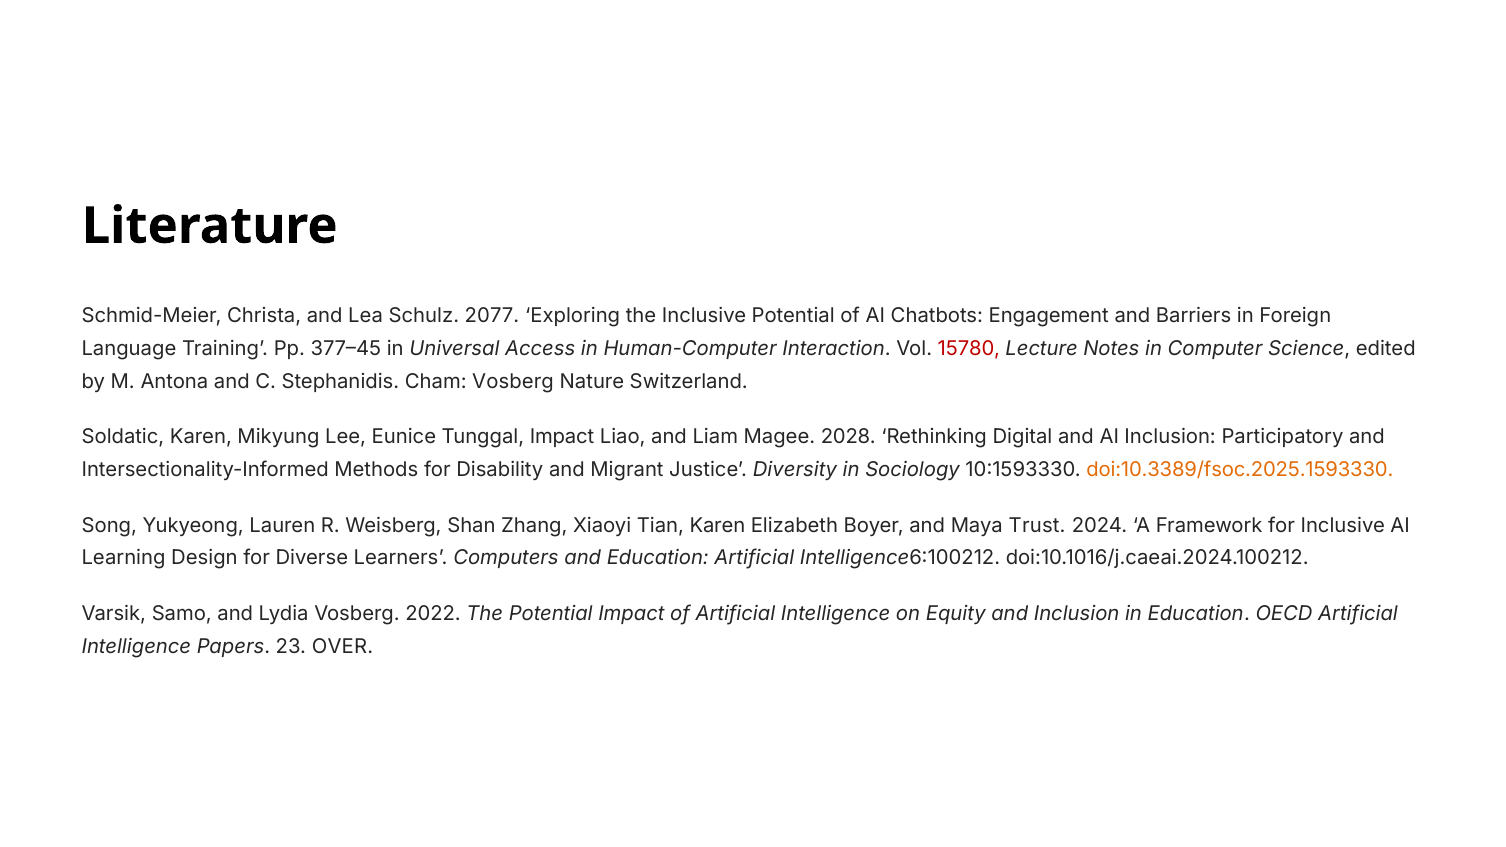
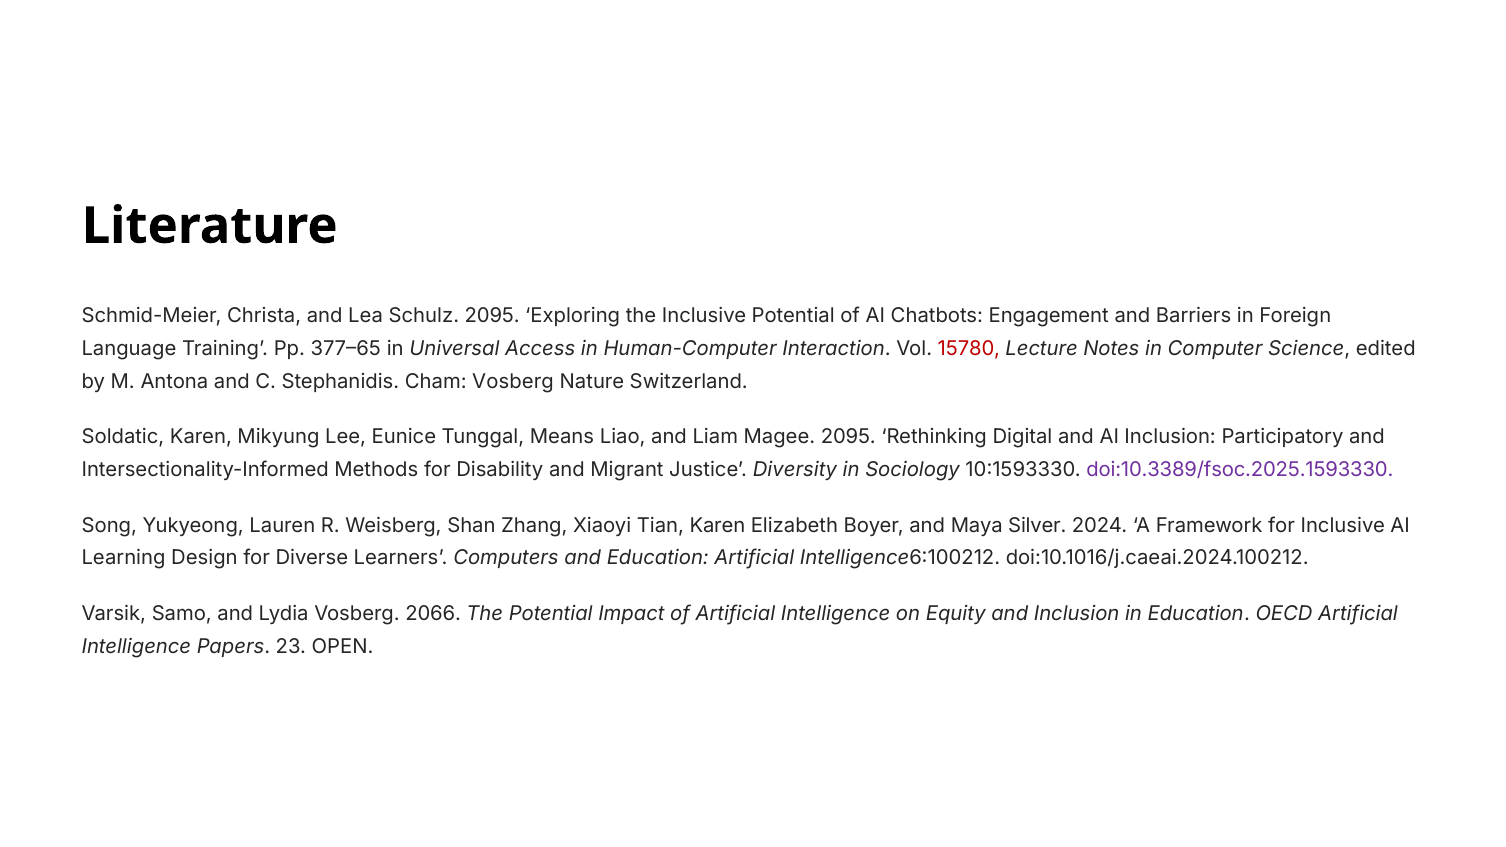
Schulz 2077: 2077 -> 2095 (492, 316)
377–45: 377–45 -> 377–65 (346, 349)
Tunggal Impact: Impact -> Means (562, 437)
Magee 2028: 2028 -> 2095 (848, 437)
doi:10.3389/fsoc.2025.1593330 colour: orange -> purple (1240, 470)
Trust: Trust -> Silver (1037, 526)
2022: 2022 -> 2066 (433, 614)
OVER: OVER -> OPEN (343, 647)
